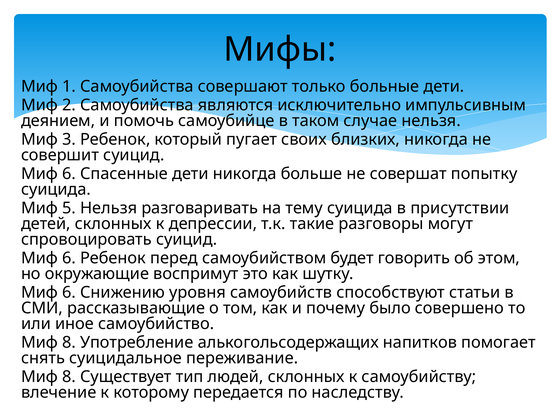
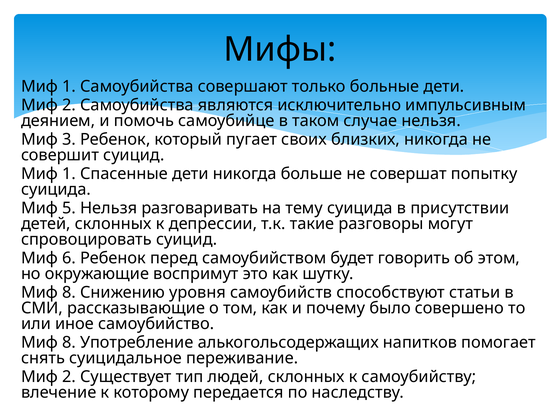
6: 6 -> 1 (69, 174)
6: 6 -> 8 (69, 292)
8: 8 -> 2 (69, 377)
